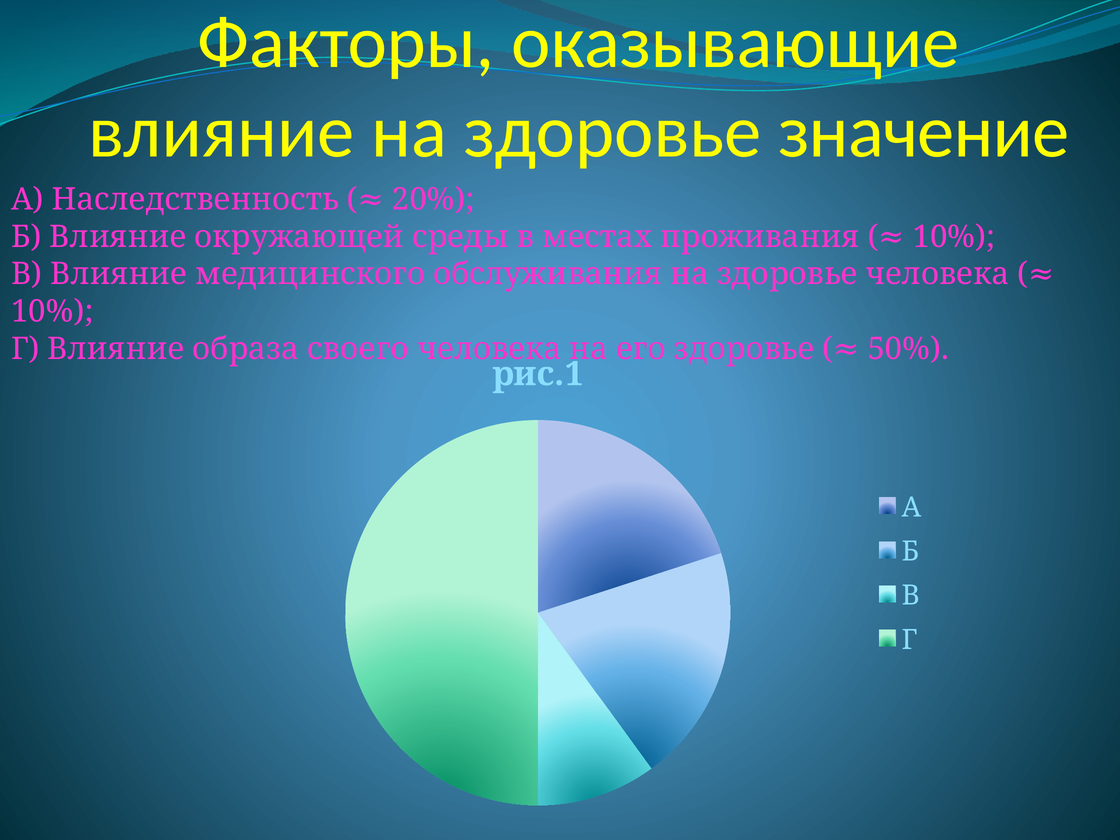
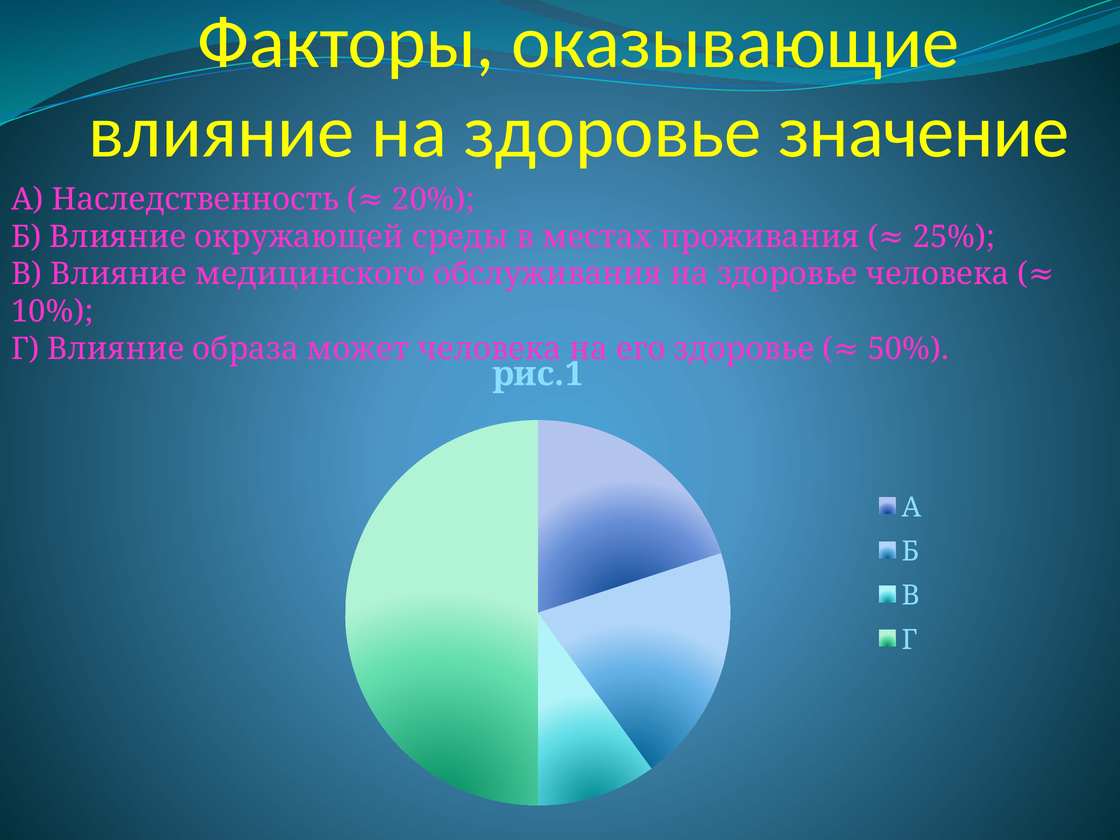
10%: 10% -> 25% (949, 237)
своего: своего -> может (358, 349)
